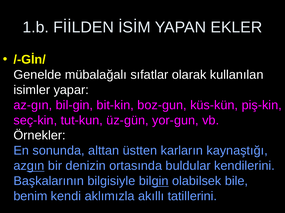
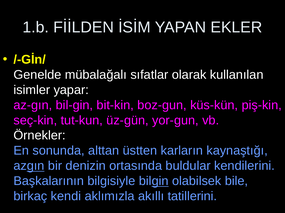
benim: benim -> birkaç (30, 197)
